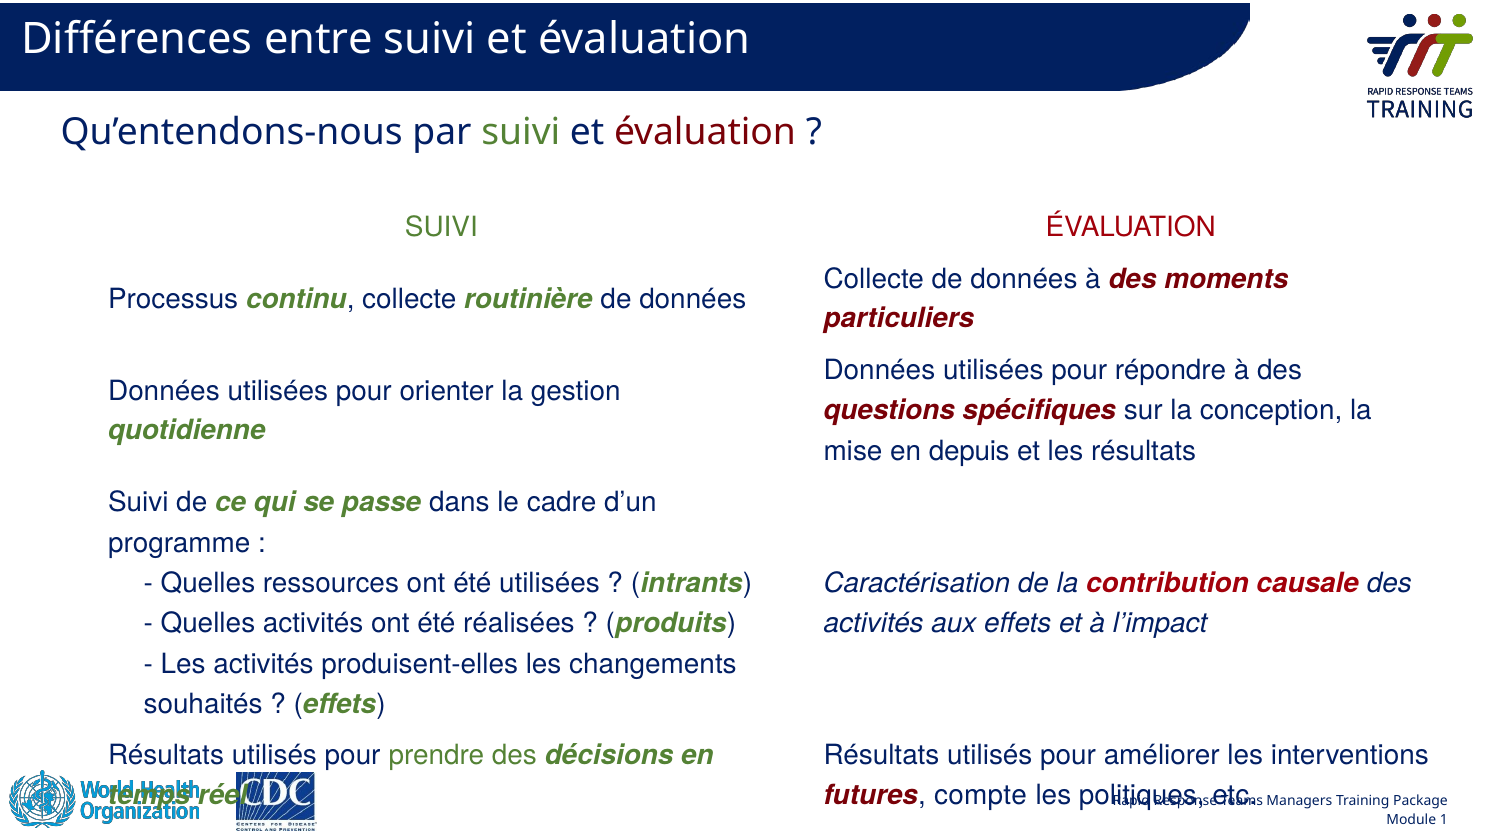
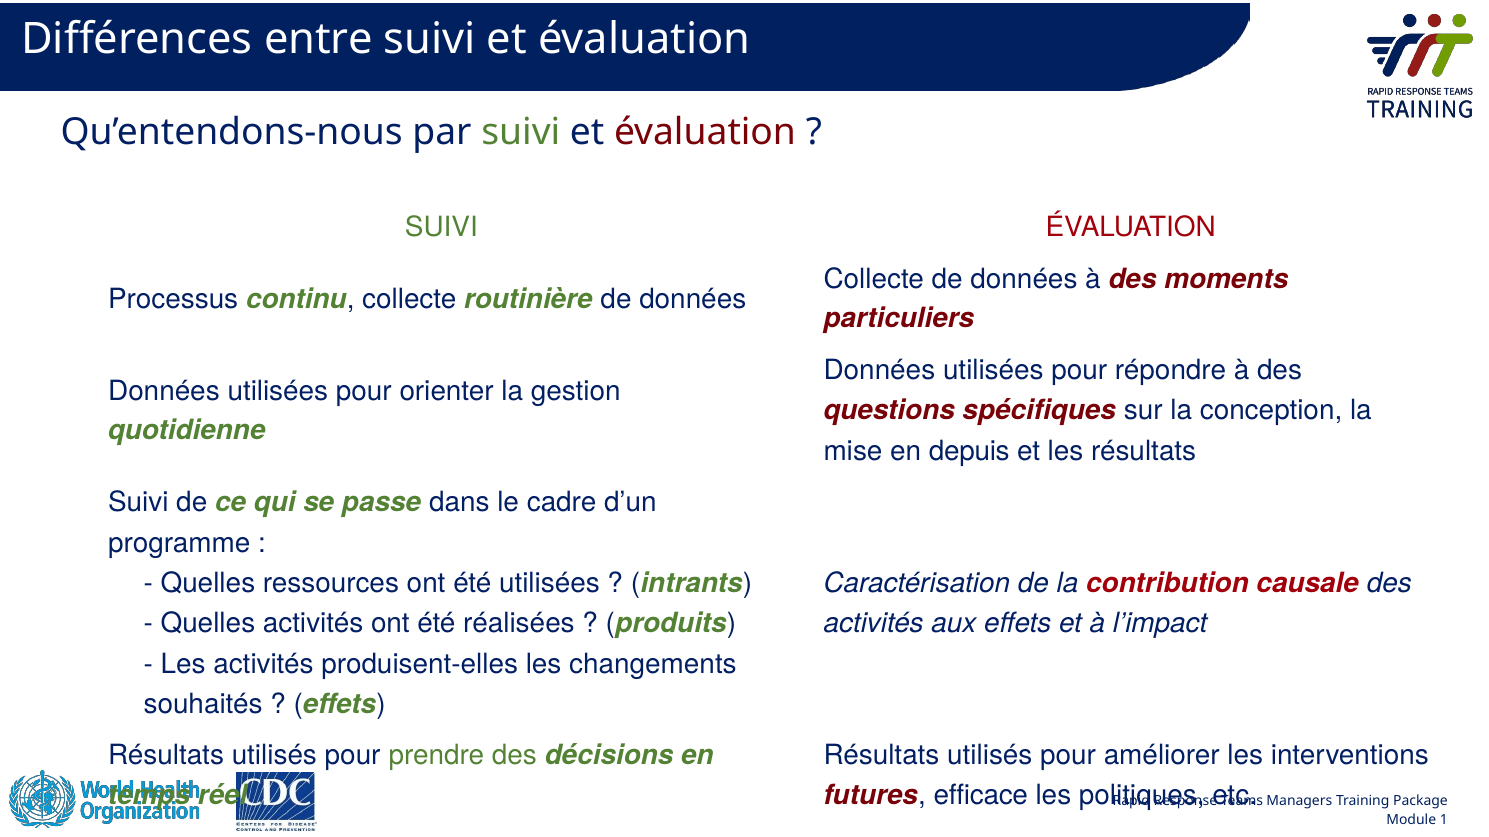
compte: compte -> efficace (981, 796)
